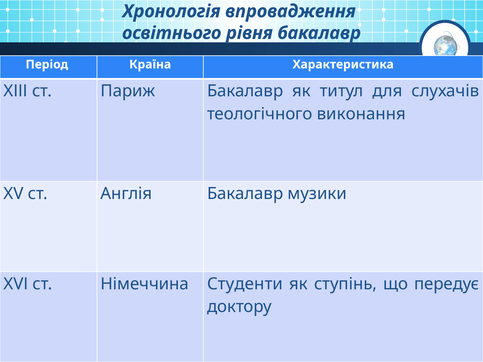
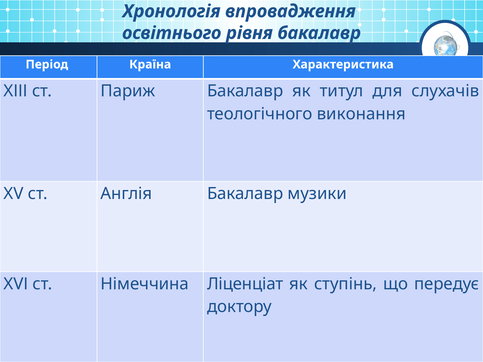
Студенти: Студенти -> Ліценціат (245, 284)
